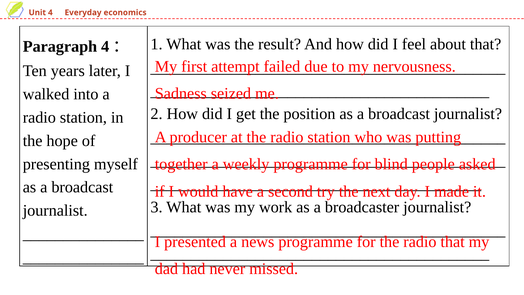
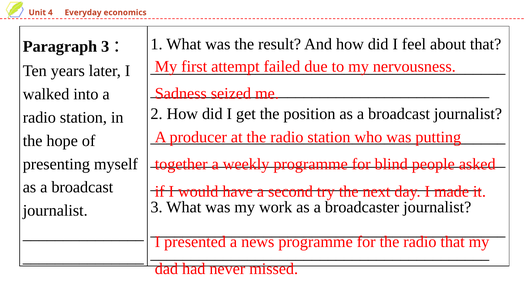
Paragraph 4: 4 -> 3 (105, 46)
